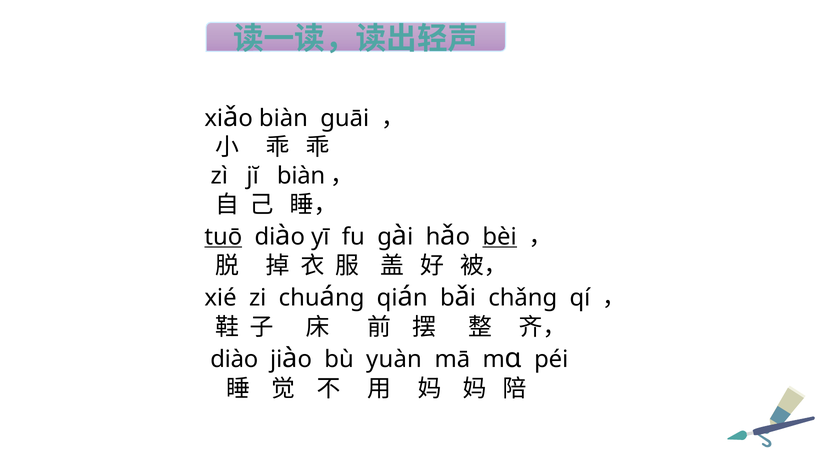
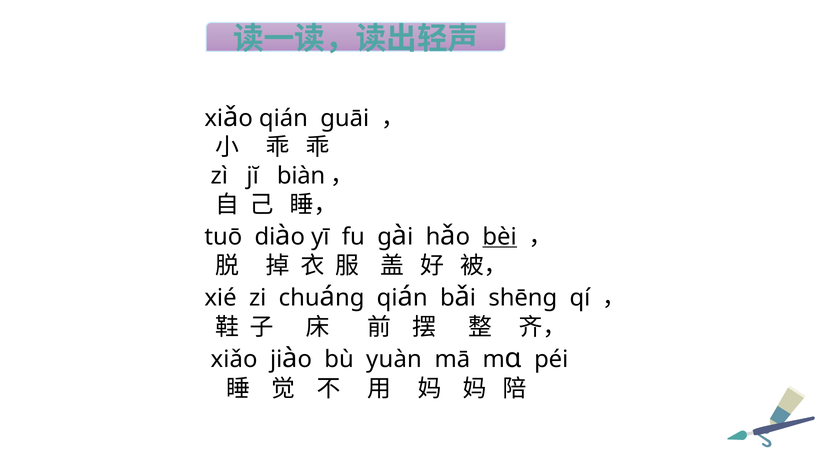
xiǎo biàn: biàn -> qián (283, 118)
tuō underline: present -> none (223, 237)
chǎng: chǎng -> shēng (523, 298)
diào: diào -> xiǎo (234, 360)
